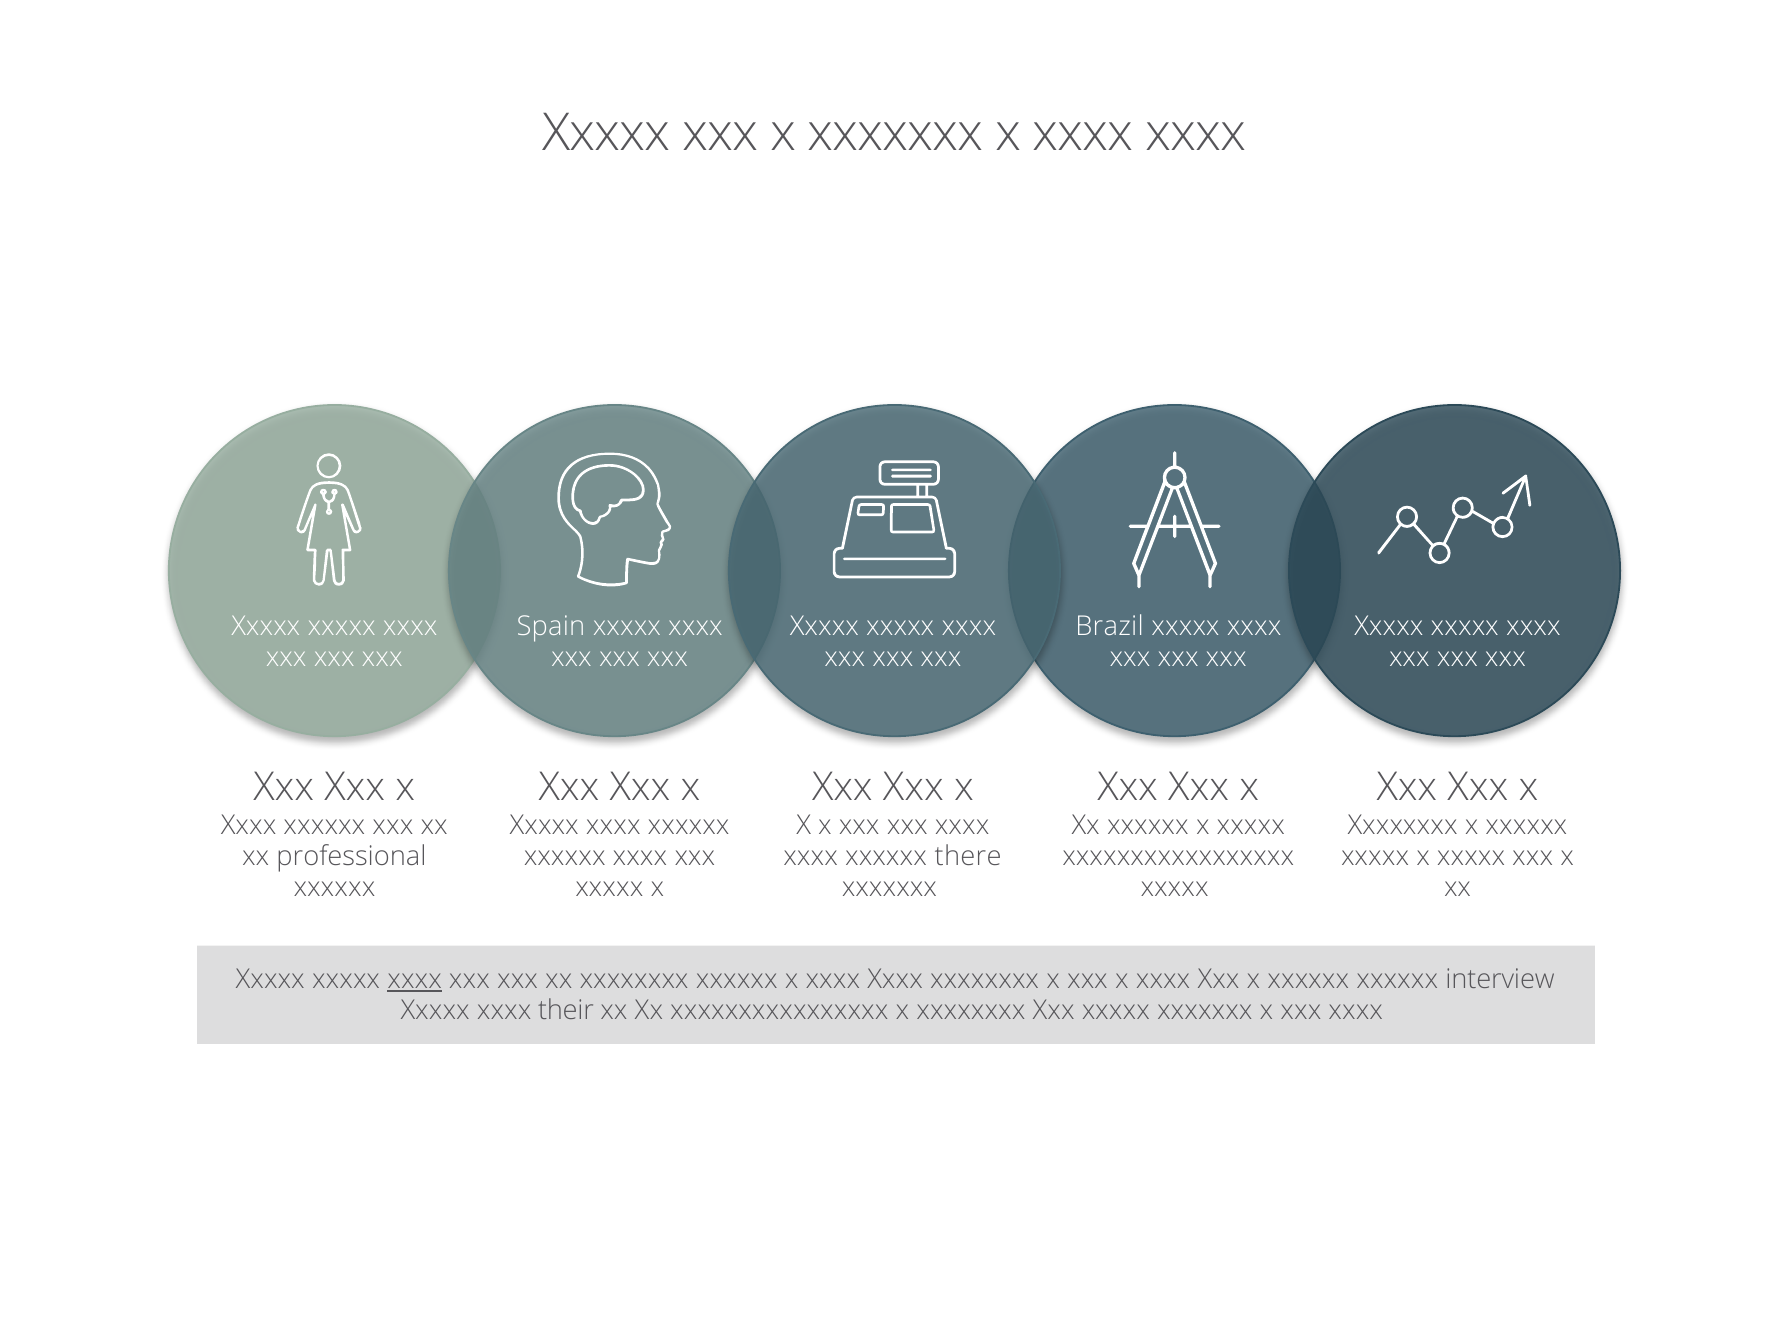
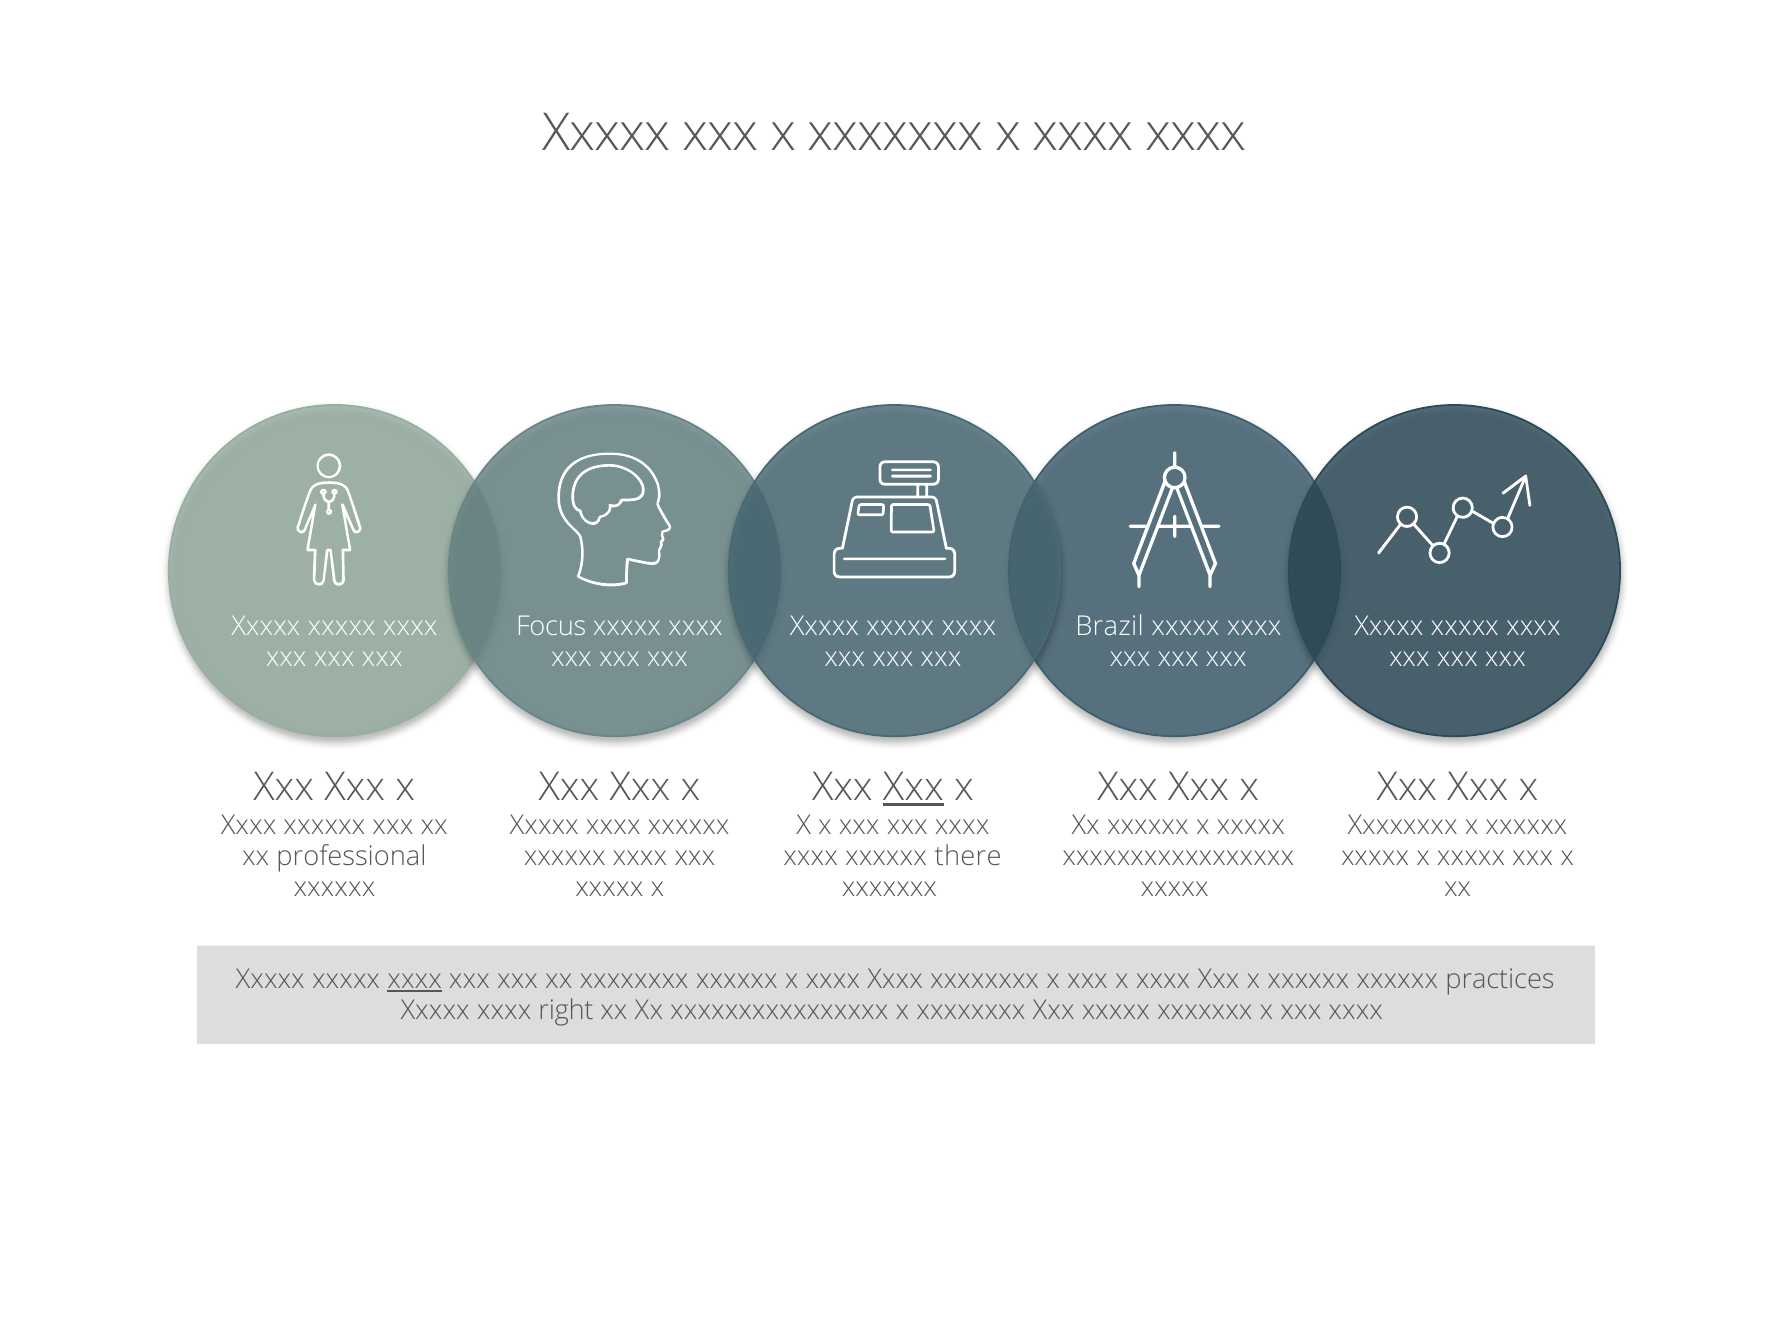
Spain: Spain -> Focus (551, 626)
Xxx underline: none -> present (913, 787)
interview: interview -> practices (1500, 979)
their: their -> right (566, 1011)
